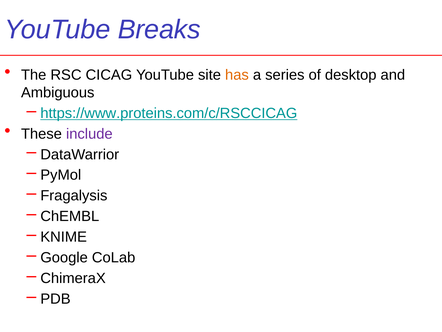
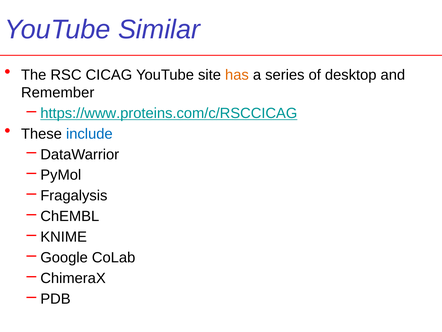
Breaks: Breaks -> Similar (159, 30)
Ambiguous: Ambiguous -> Remember (58, 92)
include colour: purple -> blue (89, 134)
